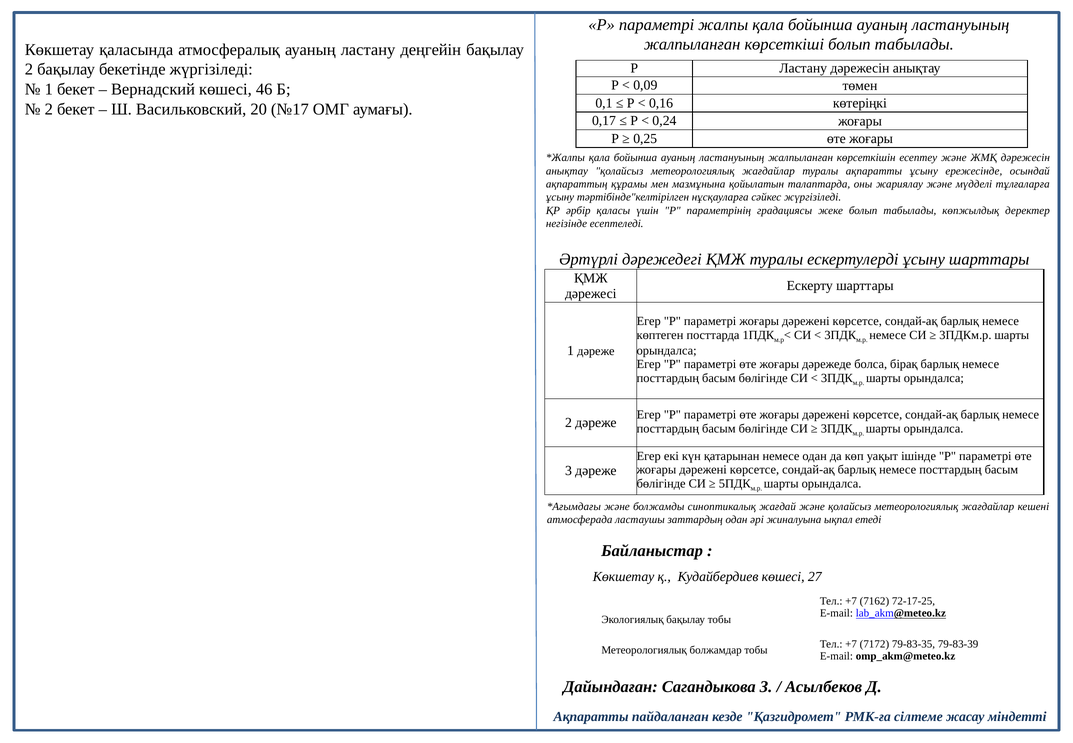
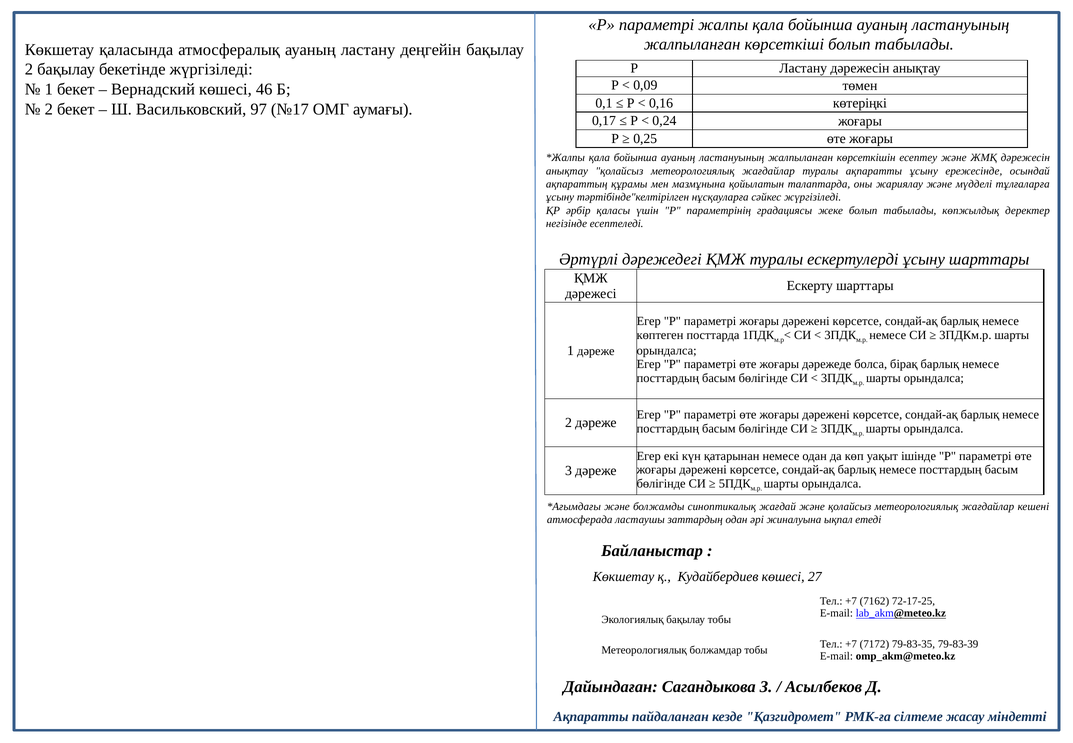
20: 20 -> 97 (259, 109)
